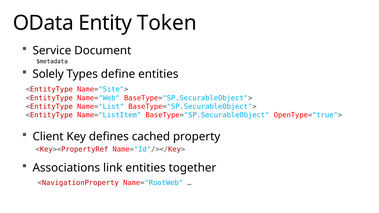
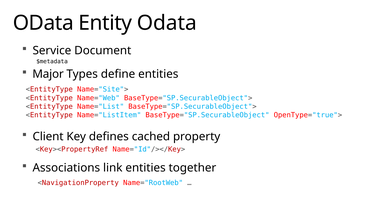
Entity Token: Token -> Odata (167, 23)
Solely: Solely -> Major (48, 74)
